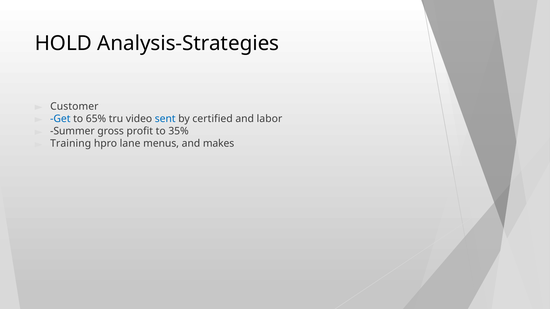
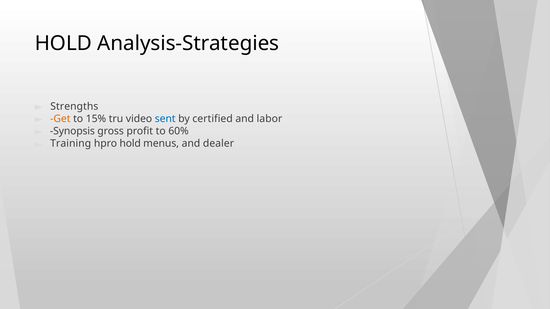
Customer: Customer -> Strengths (74, 106)
Get colour: blue -> orange (60, 119)
65%: 65% -> 15% (96, 119)
Summer: Summer -> Synopsis (72, 131)
35%: 35% -> 60% (179, 131)
hpro lane: lane -> hold (130, 144)
makes: makes -> dealer (218, 144)
